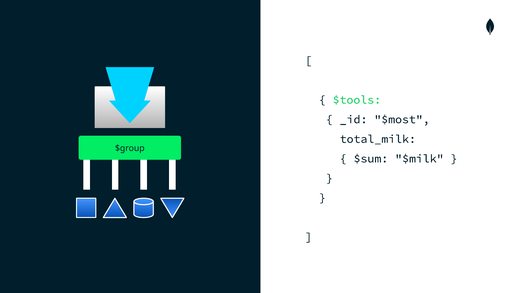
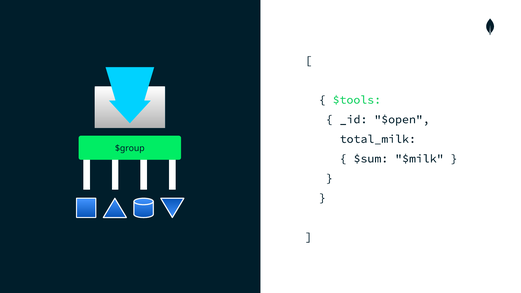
$most: $most -> $open (402, 119)
